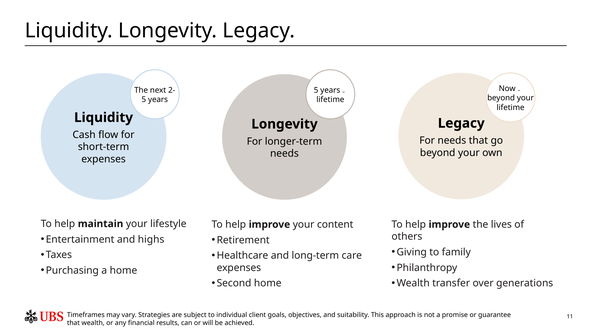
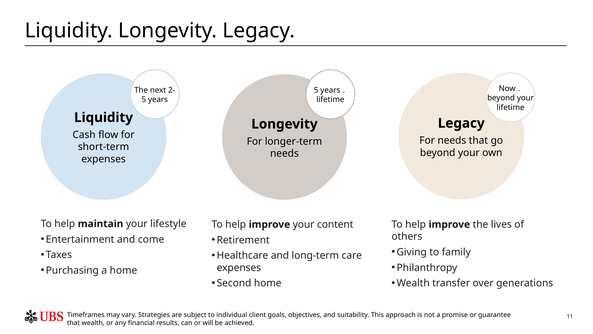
highs: highs -> come (151, 239)
